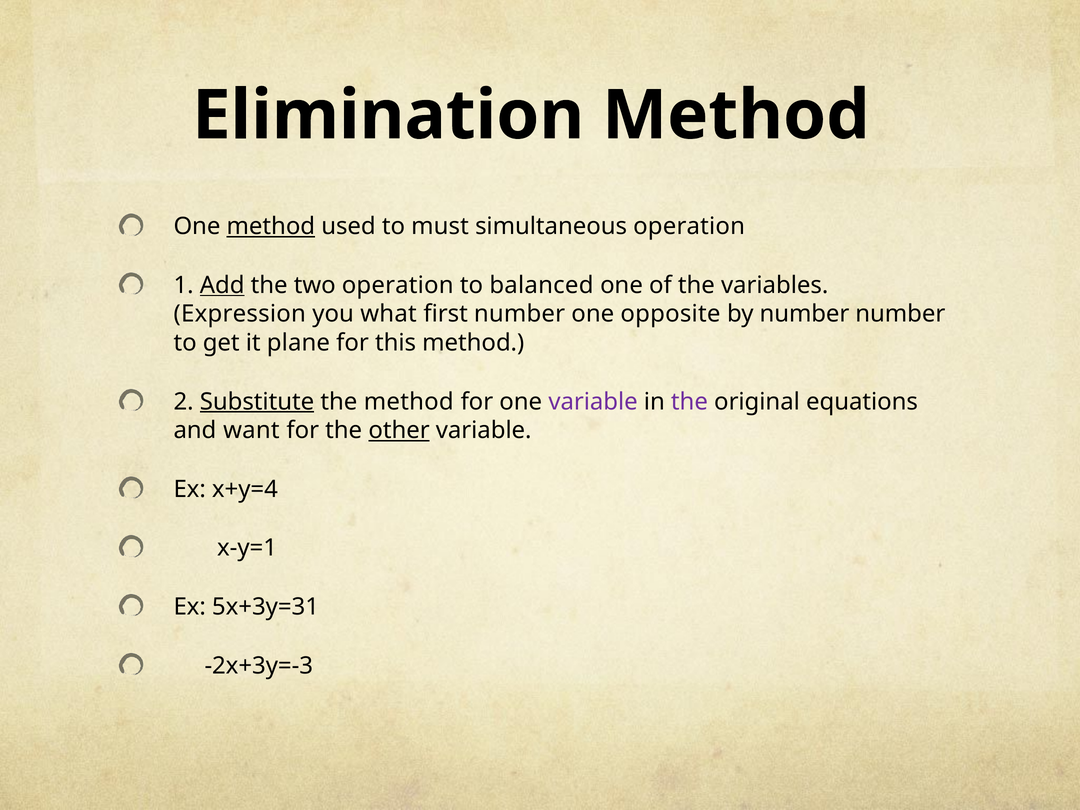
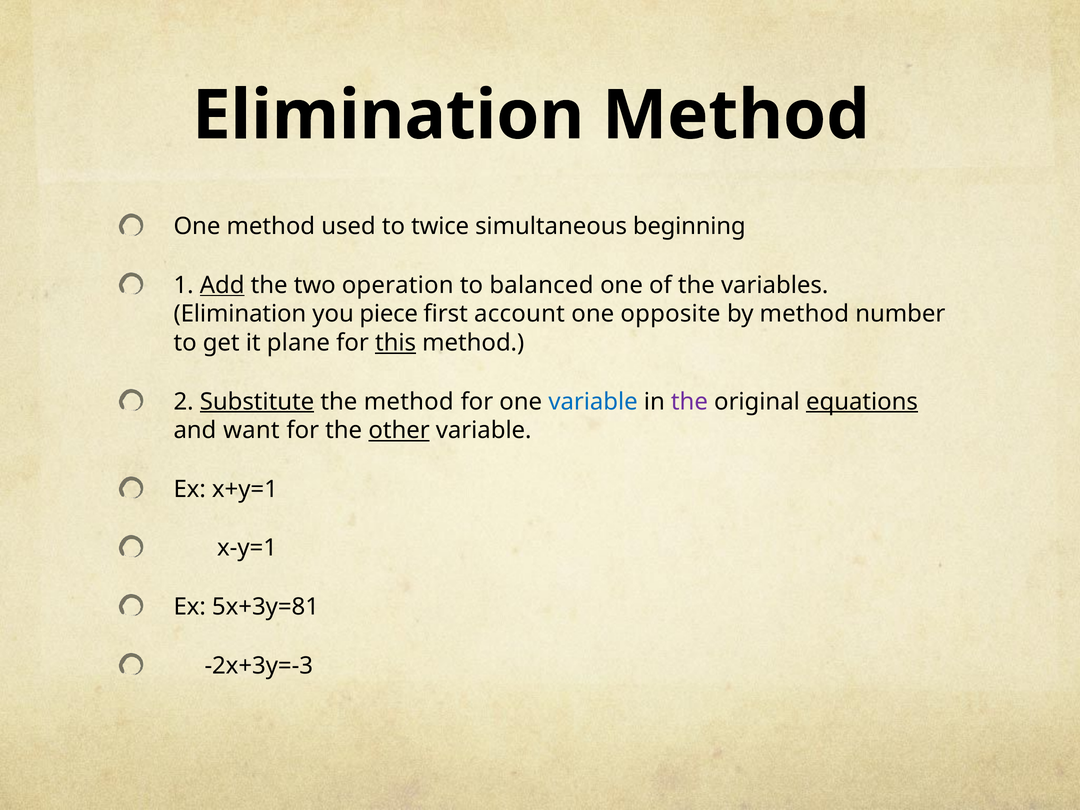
method underline: present -> none (271, 226)
must: must -> twice (440, 226)
simultaneous operation: operation -> beginning (689, 226)
Expression: Expression -> Elimination (240, 314)
what: what -> piece (389, 314)
first number: number -> account (519, 314)
by number: number -> method (804, 314)
this underline: none -> present (396, 343)
variable colour: purple -> blue (593, 402)
equations underline: none -> present (862, 402)
x+y=4: x+y=4 -> x+y=1 (245, 489)
5x+3y=31: 5x+3y=31 -> 5x+3y=81 (265, 607)
